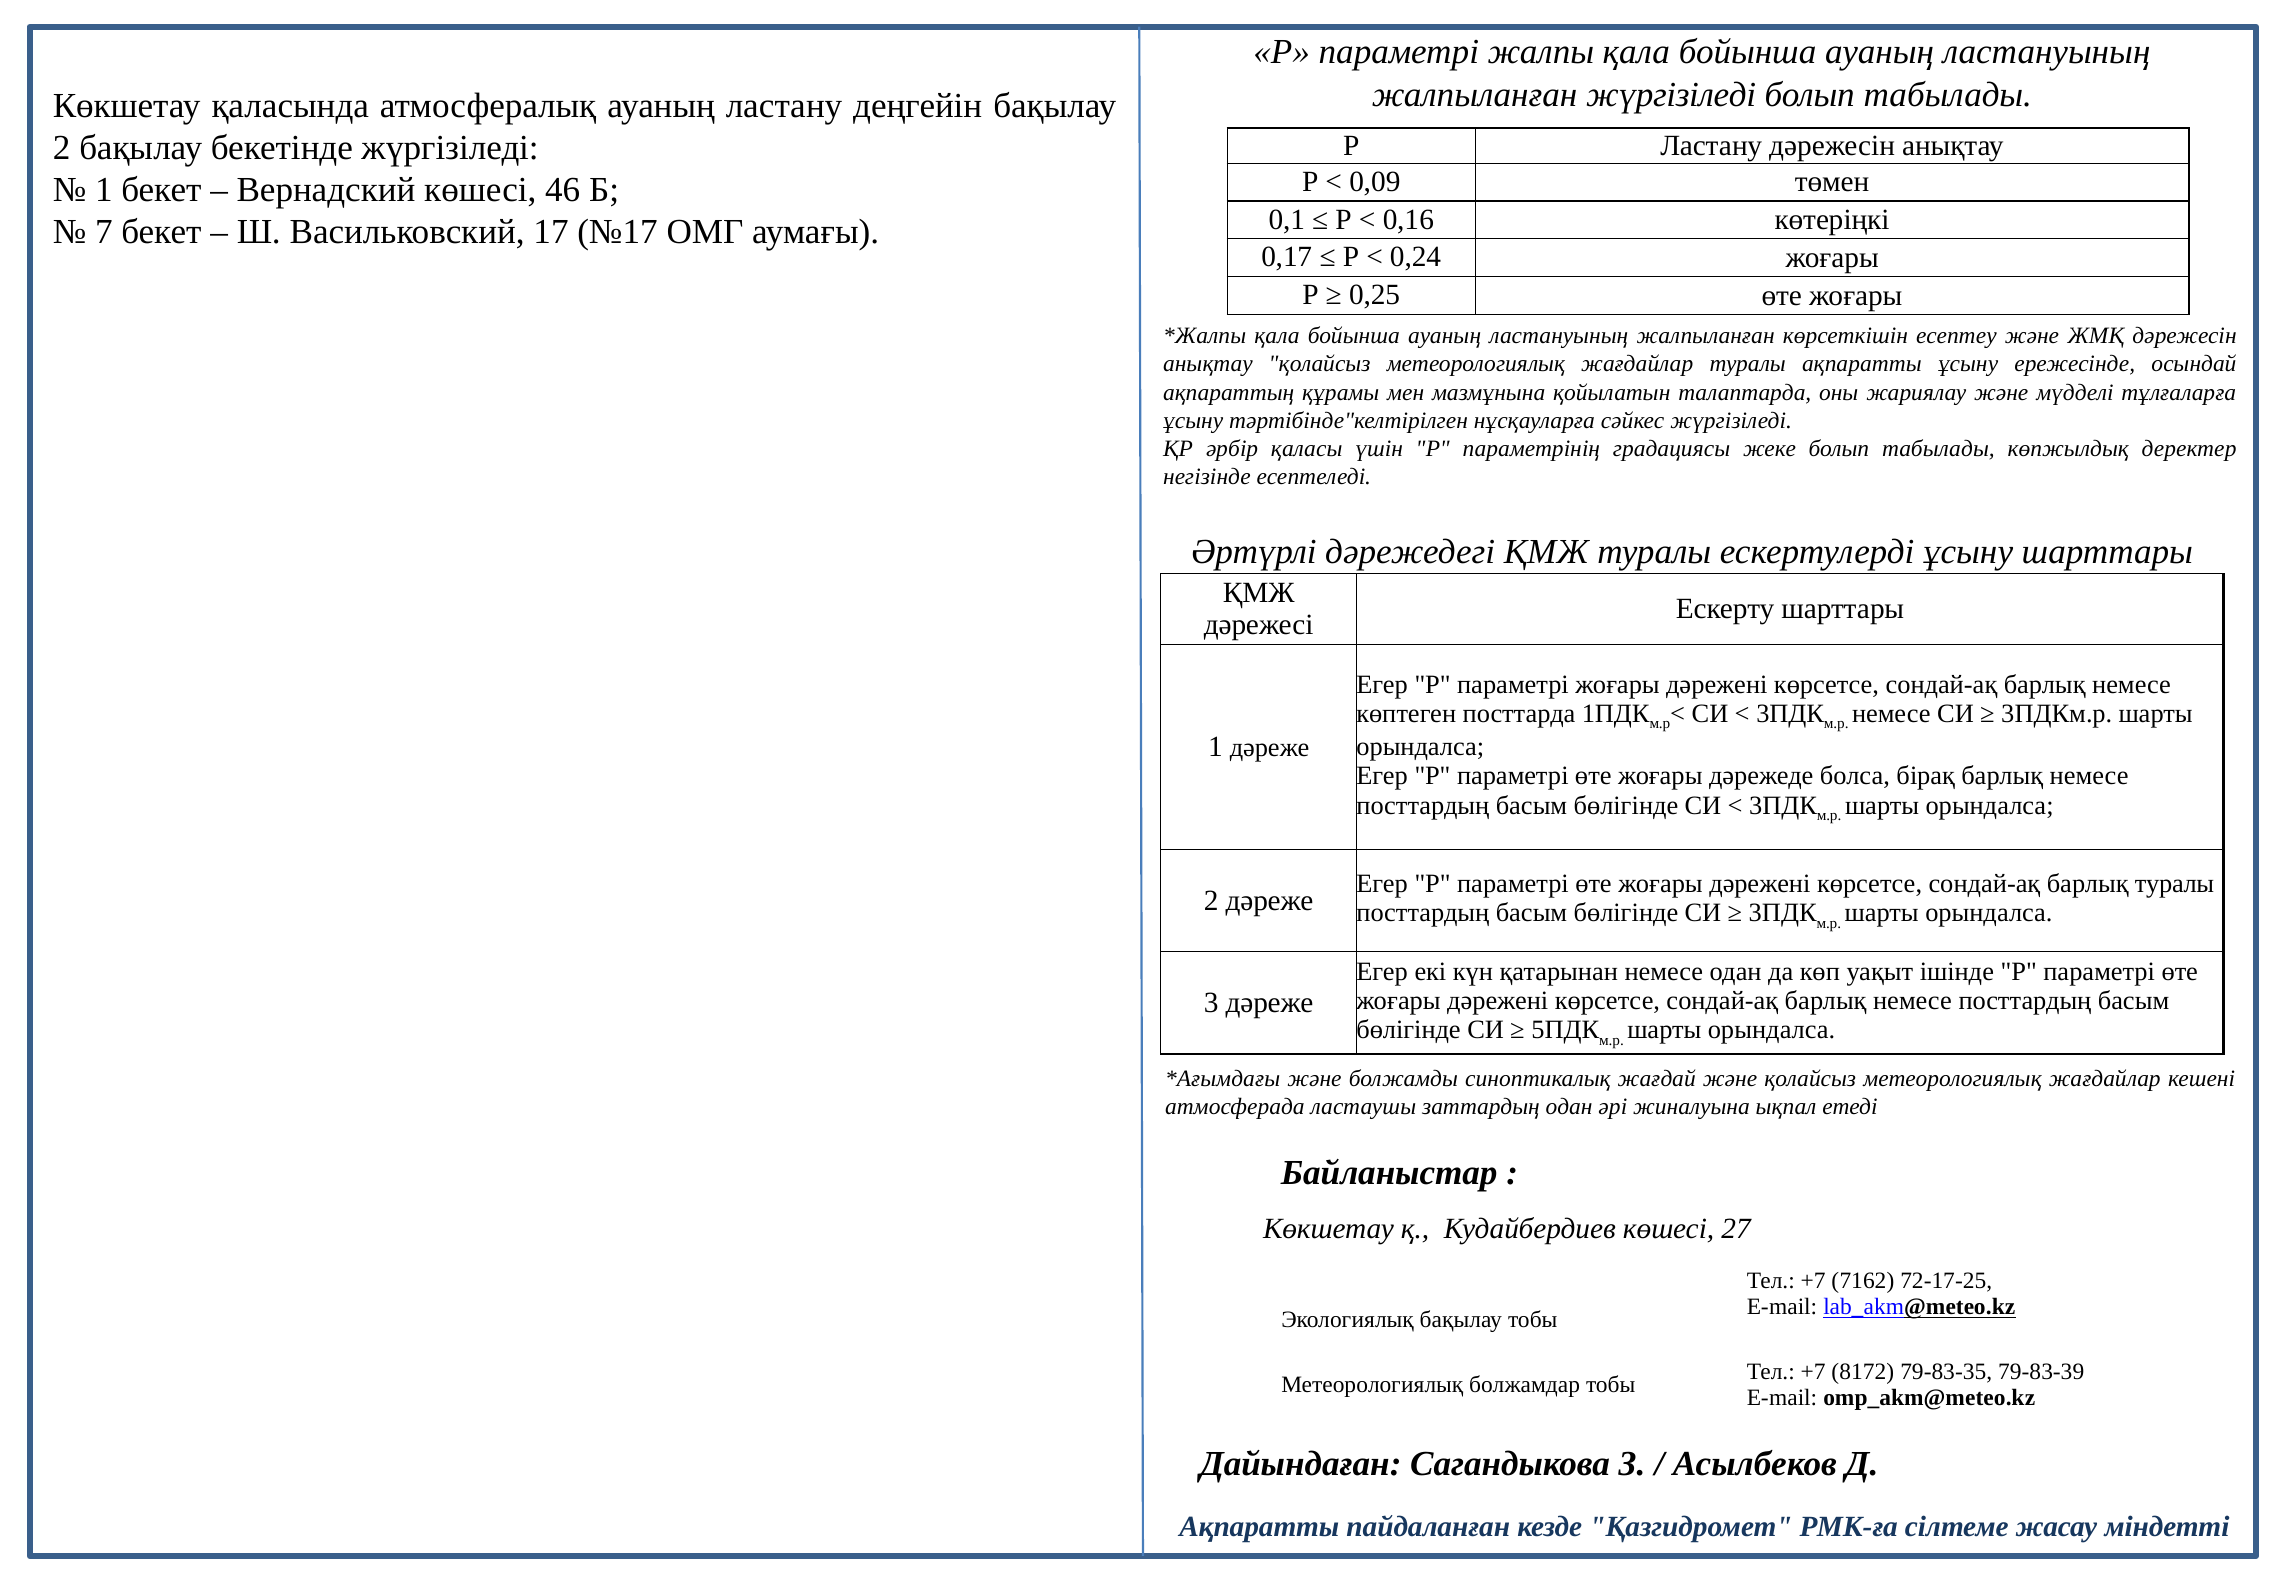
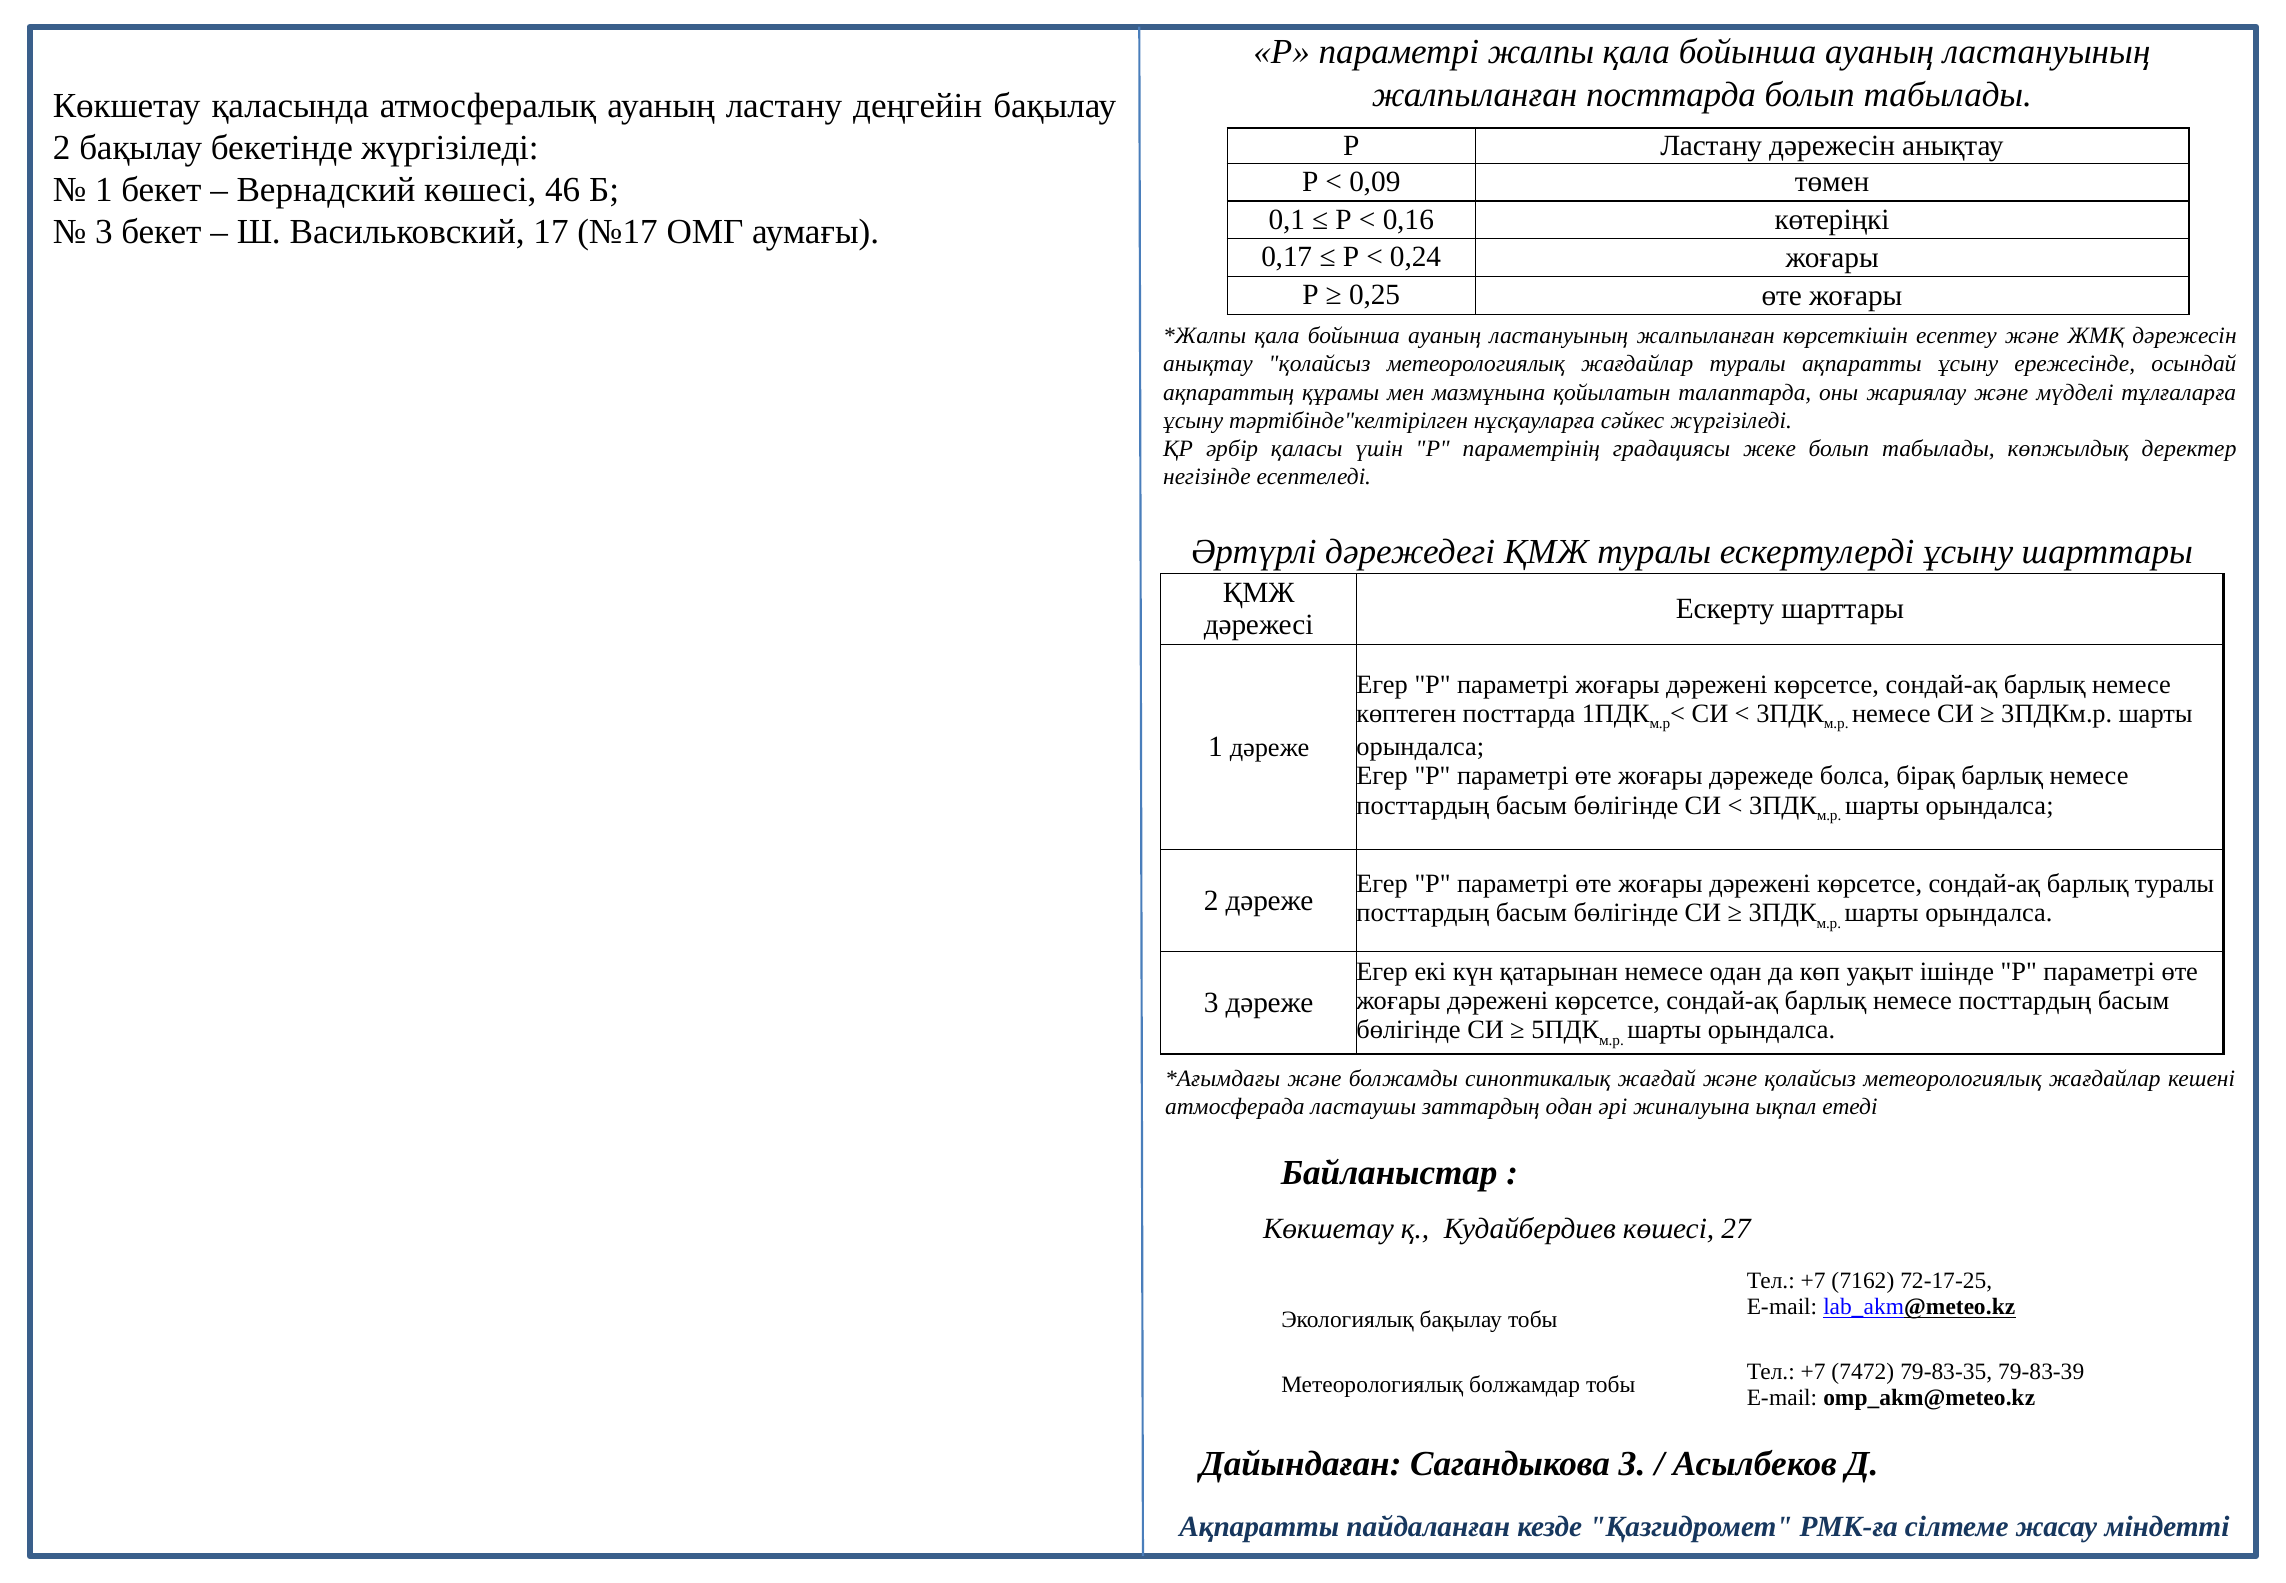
жалпыланған жүргізіледі: жүргізіледі -> посттарда (1671, 95)
7: 7 -> 3 (104, 232)
8172: 8172 -> 7472 (1863, 1372)
